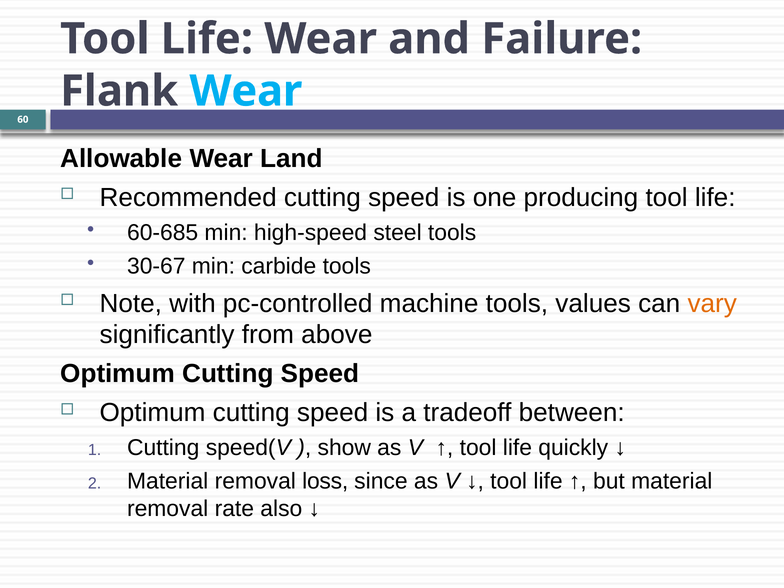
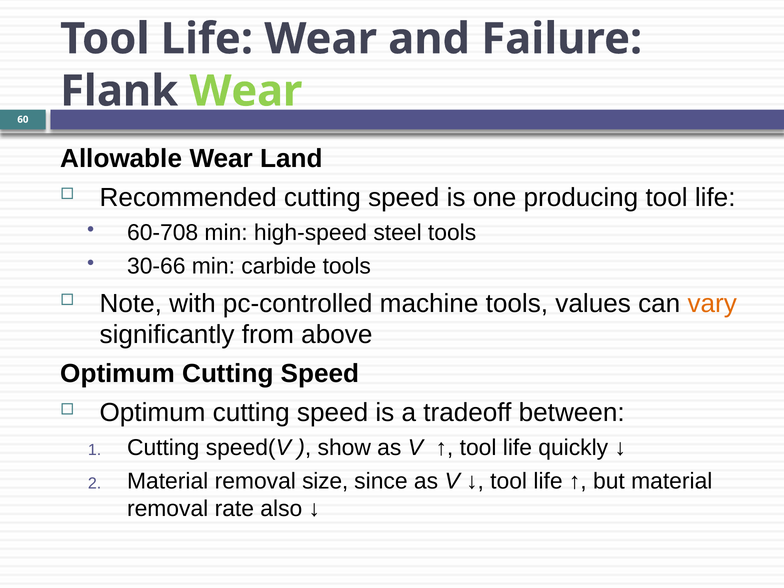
Wear colour: light blue -> light green (246, 91)
60-685: 60-685 -> 60-708 (163, 233)
30-67: 30-67 -> 30-66 (156, 266)
loss: loss -> size (325, 481)
